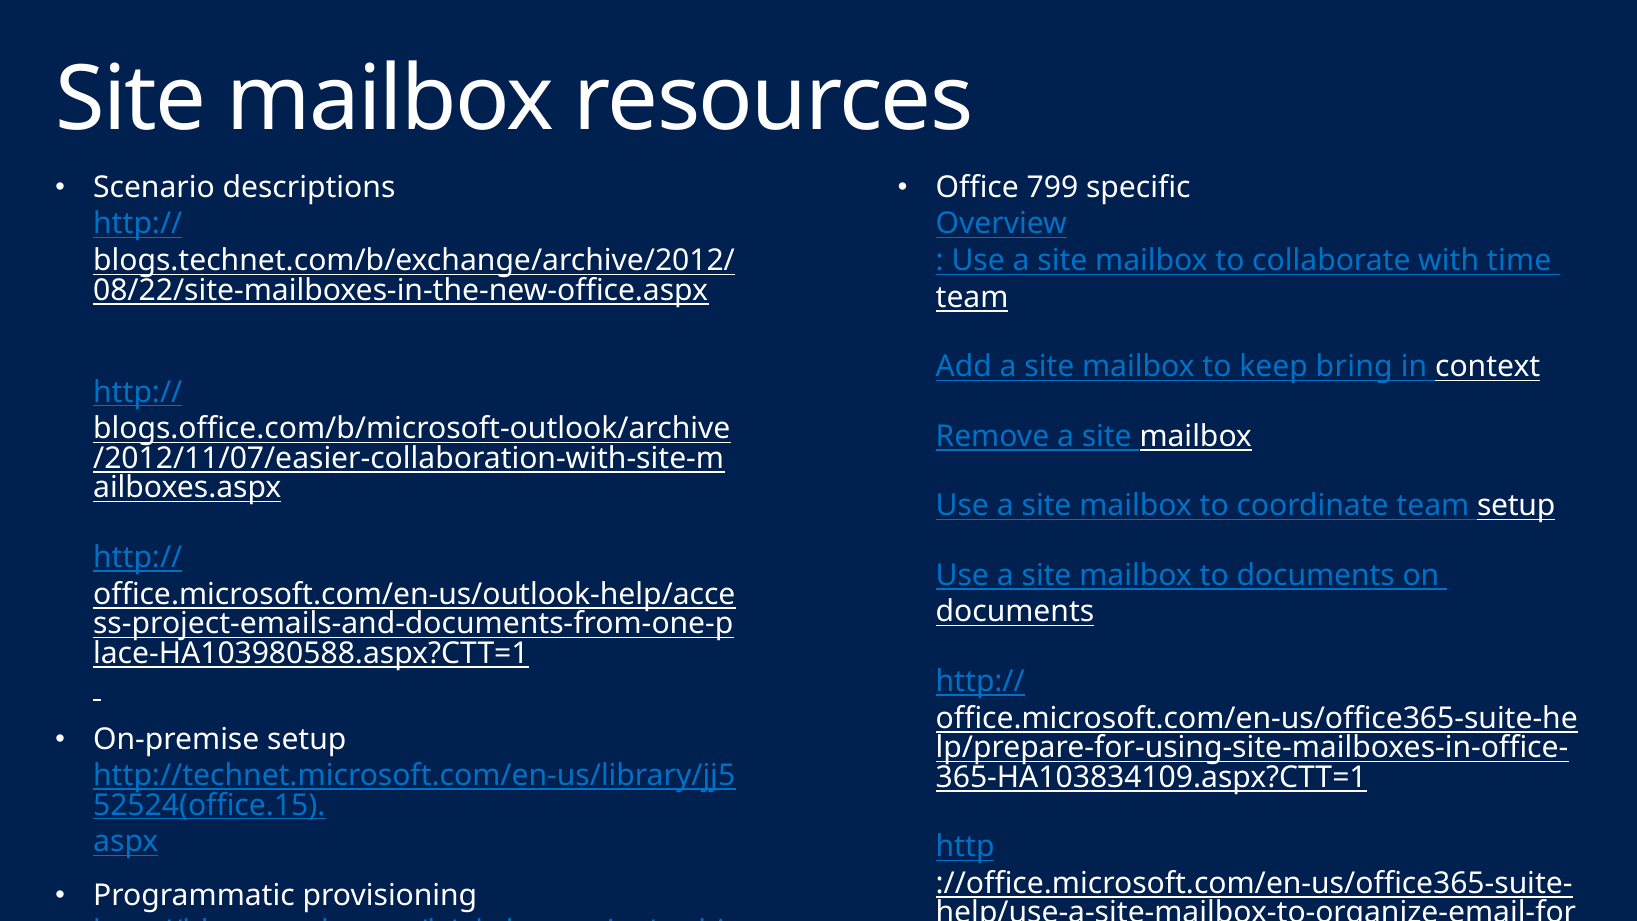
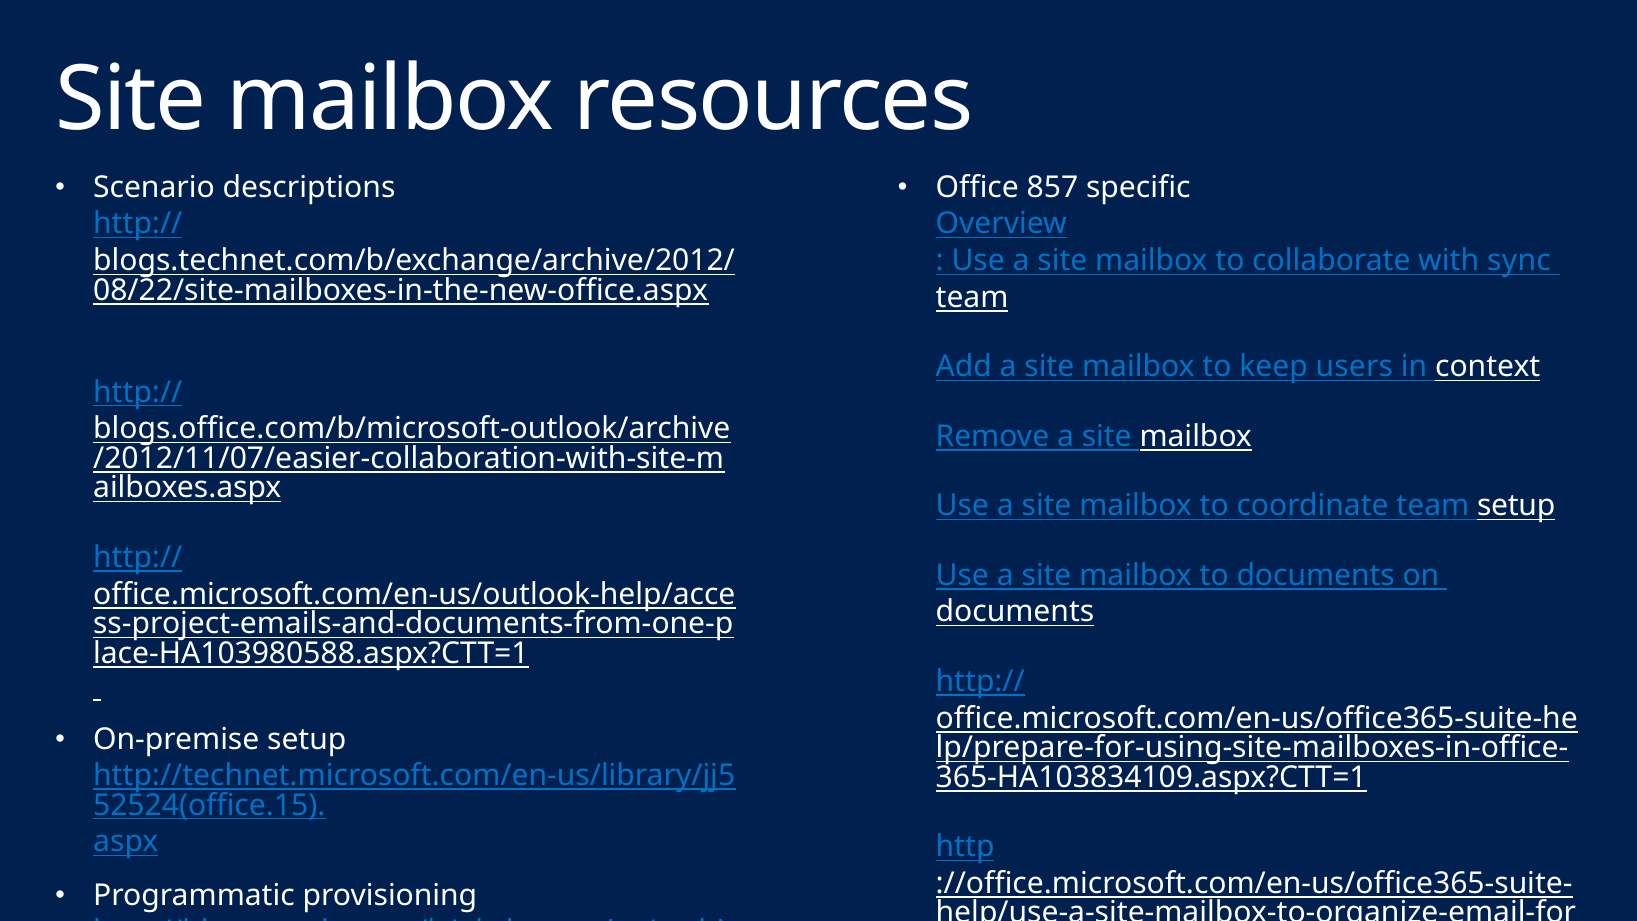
799: 799 -> 857 (1052, 188)
time: time -> sync (1519, 261)
bring: bring -> users (1354, 367)
